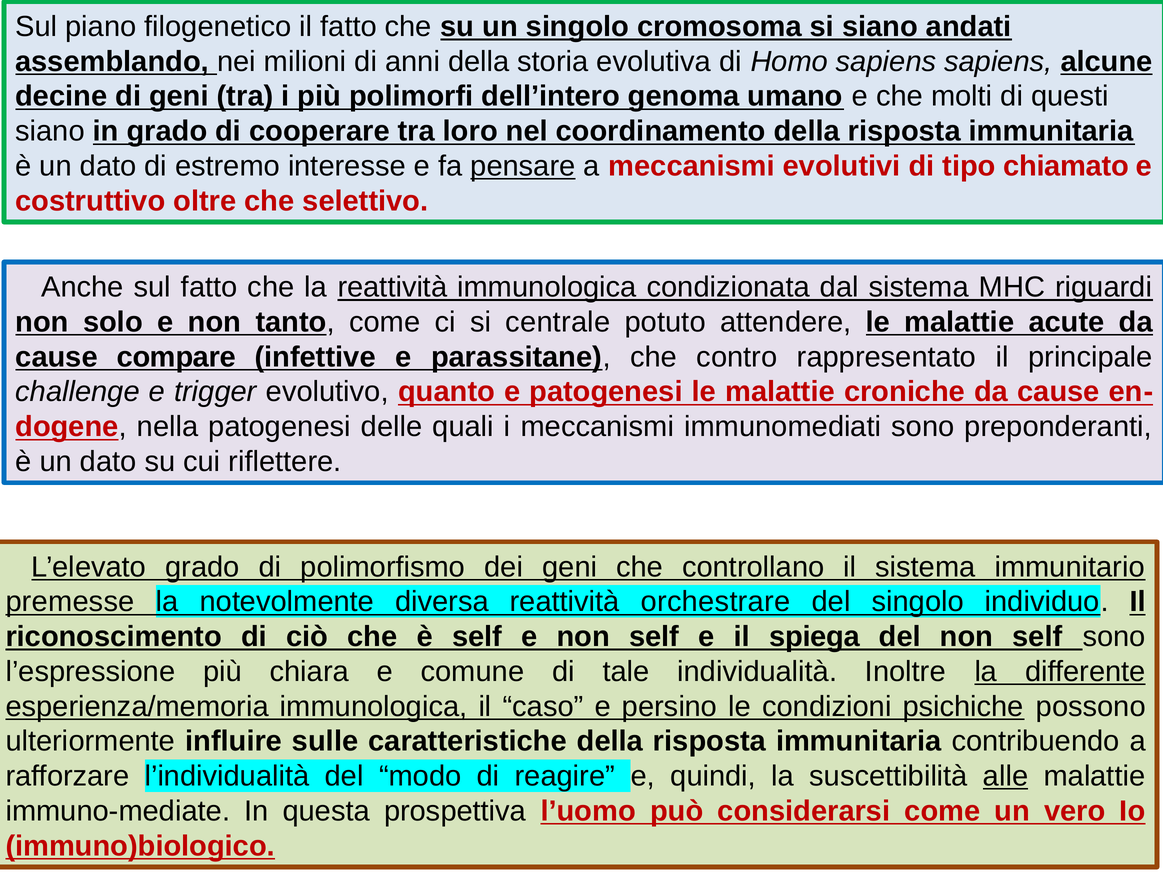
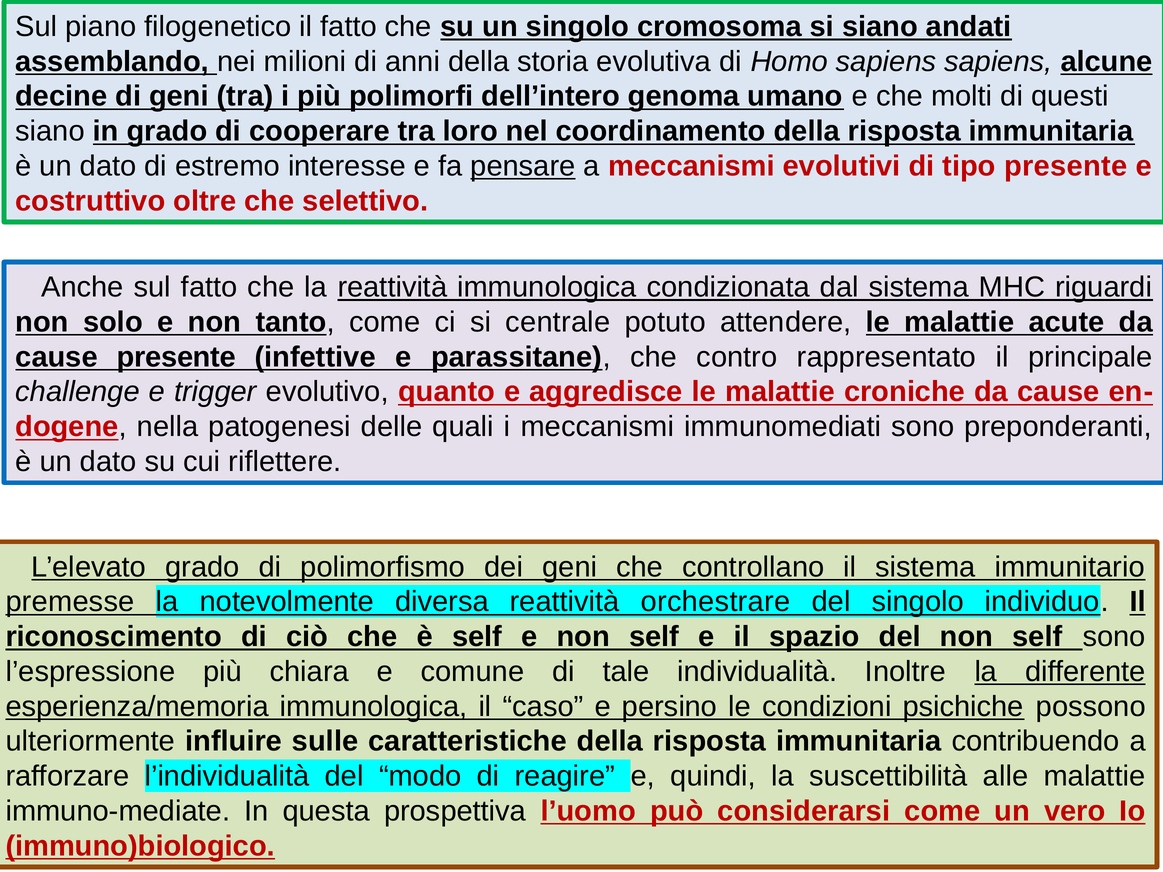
tipo chiamato: chiamato -> presente (1066, 166)
cause compare: compare -> presente (176, 357)
e patogenesi: patogenesi -> aggredisce (606, 392)
spiega: spiega -> spazio (814, 637)
alle underline: present -> none (1006, 776)
